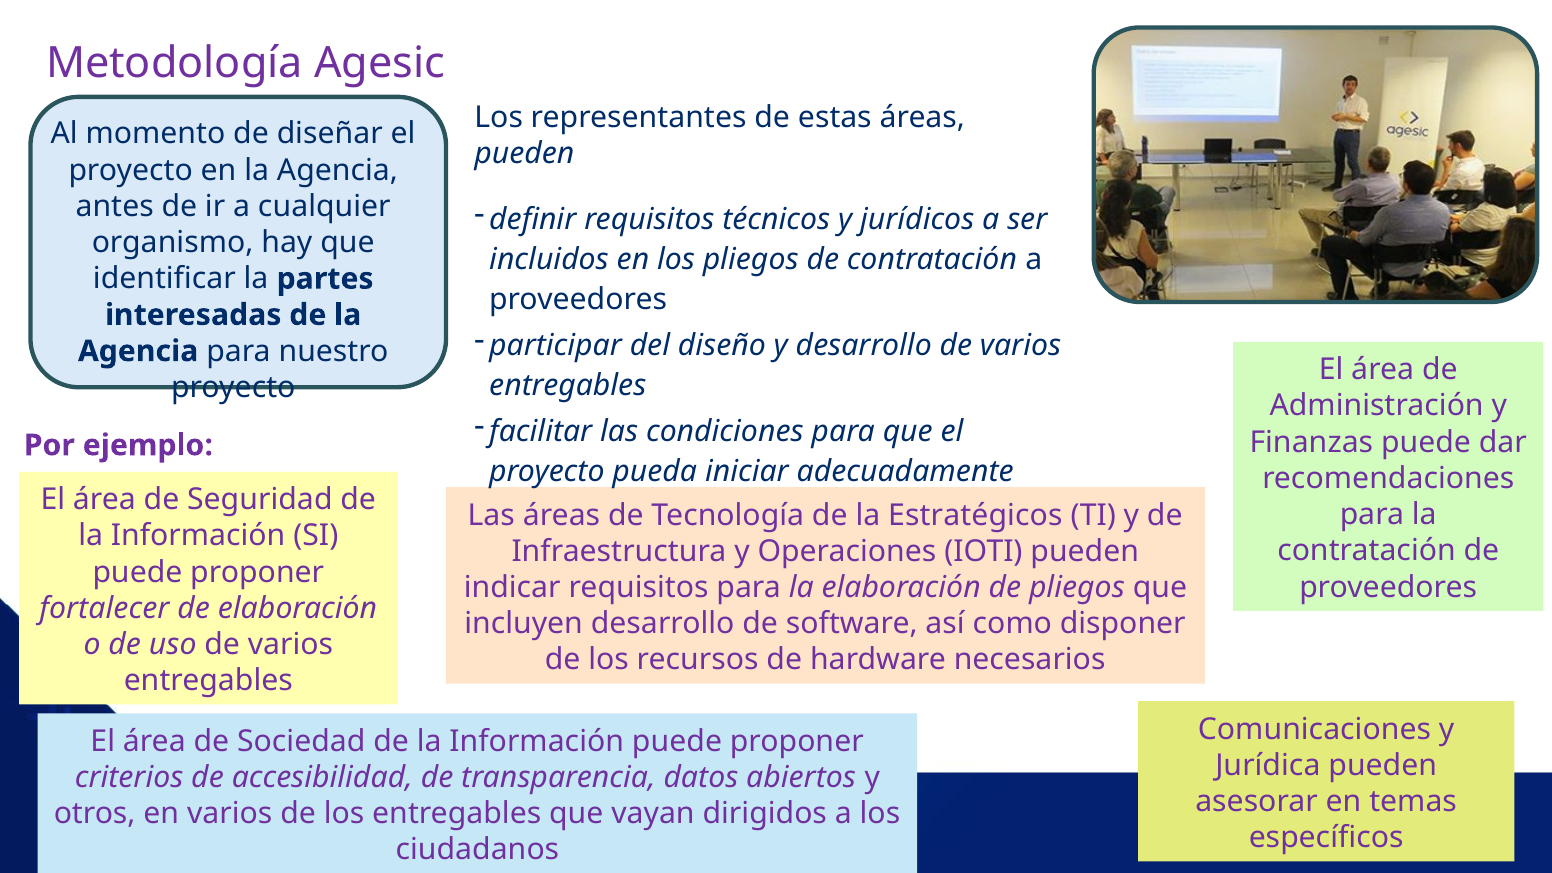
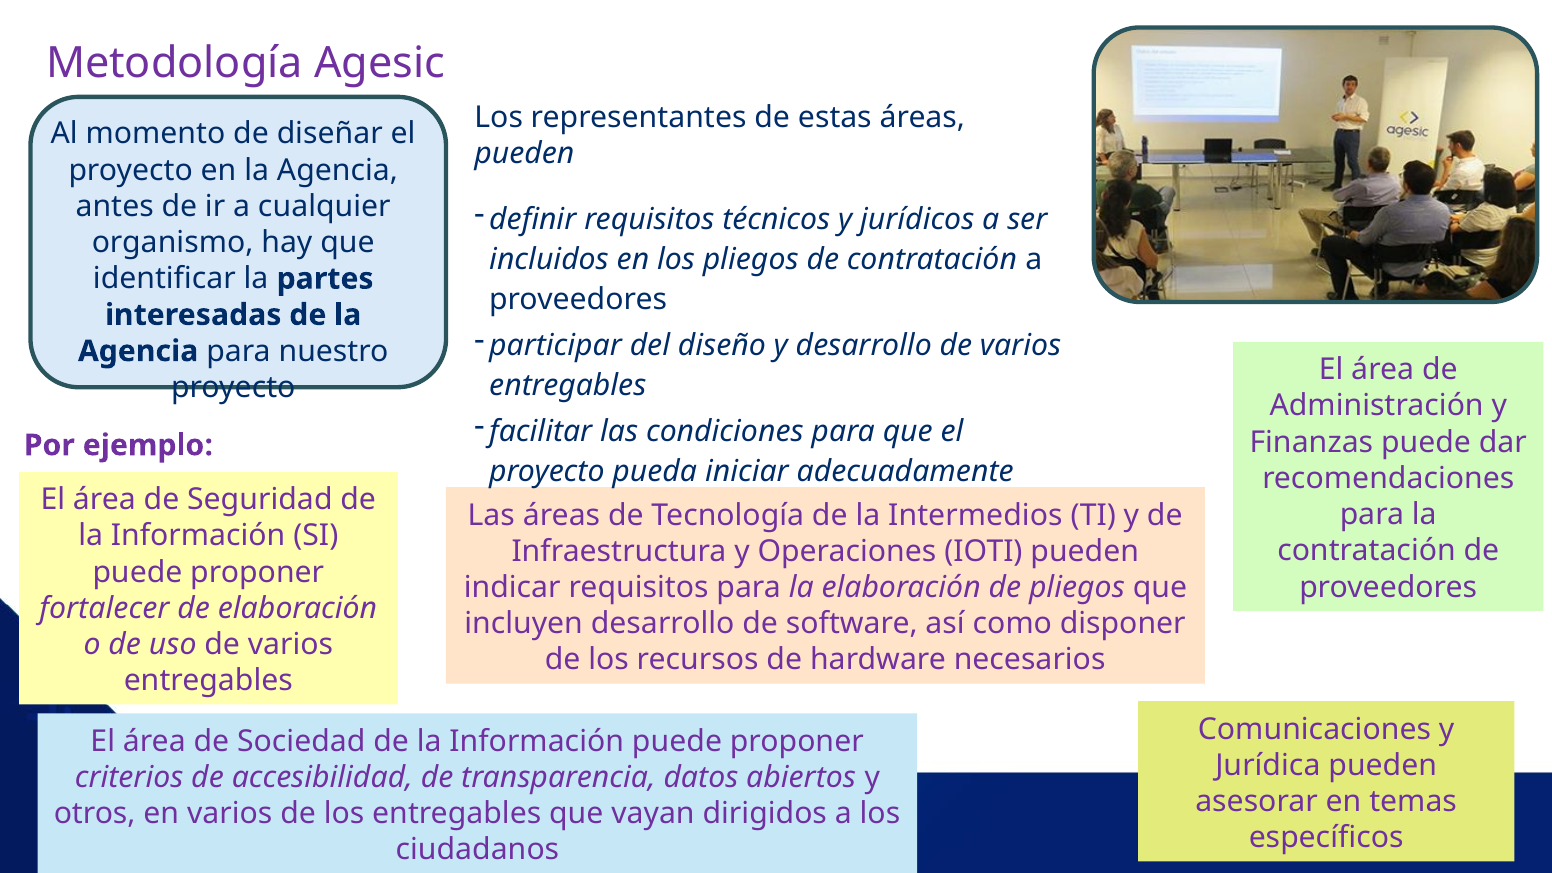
Estratégicos: Estratégicos -> Intermedios (975, 515)
